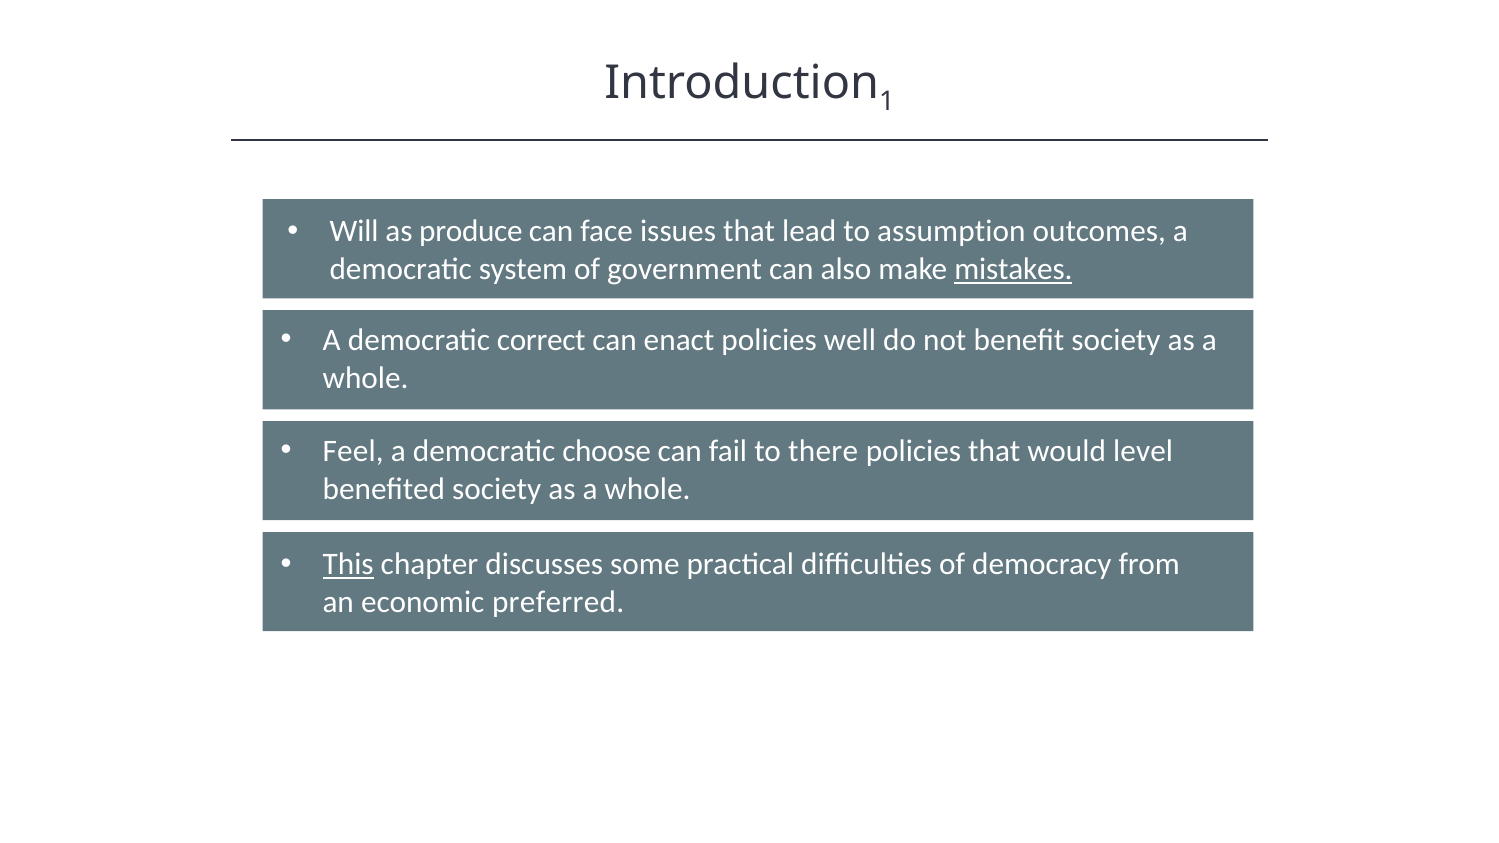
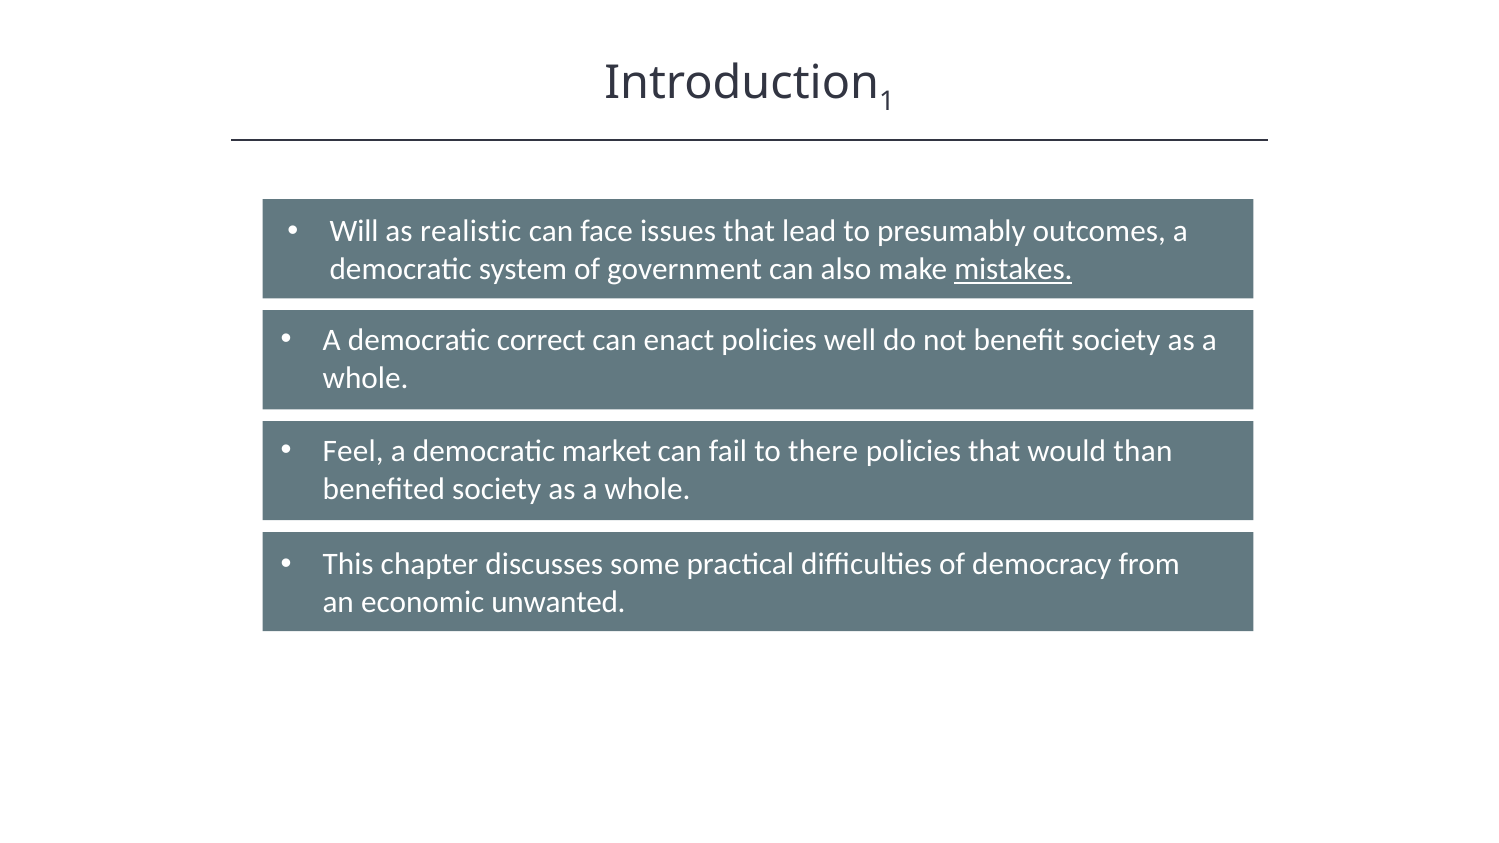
produce: produce -> realistic (471, 232)
assumption: assumption -> presumably (951, 232)
choose: choose -> market (607, 452)
level: level -> than (1143, 452)
This underline: present -> none (348, 565)
preferred: preferred -> unwanted (558, 602)
